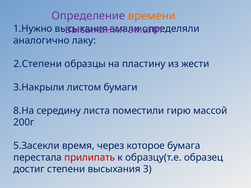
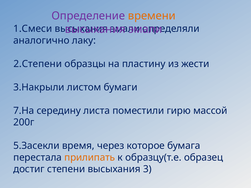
1.Нужно: 1.Нужно -> 1.Смеси (33, 29)
8.На: 8.На -> 7.На (24, 111)
прилипать colour: red -> orange (90, 158)
